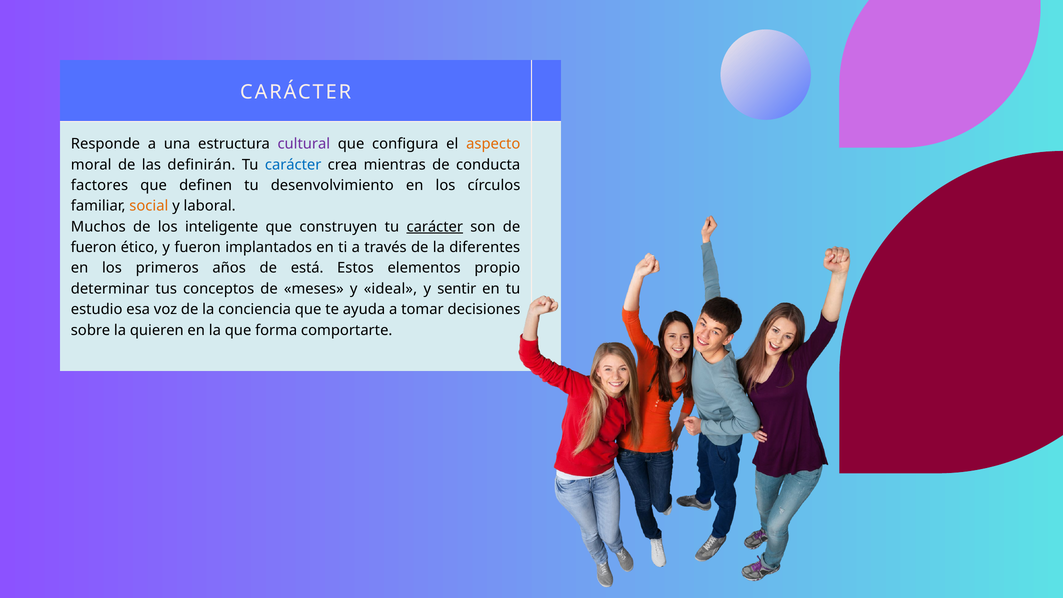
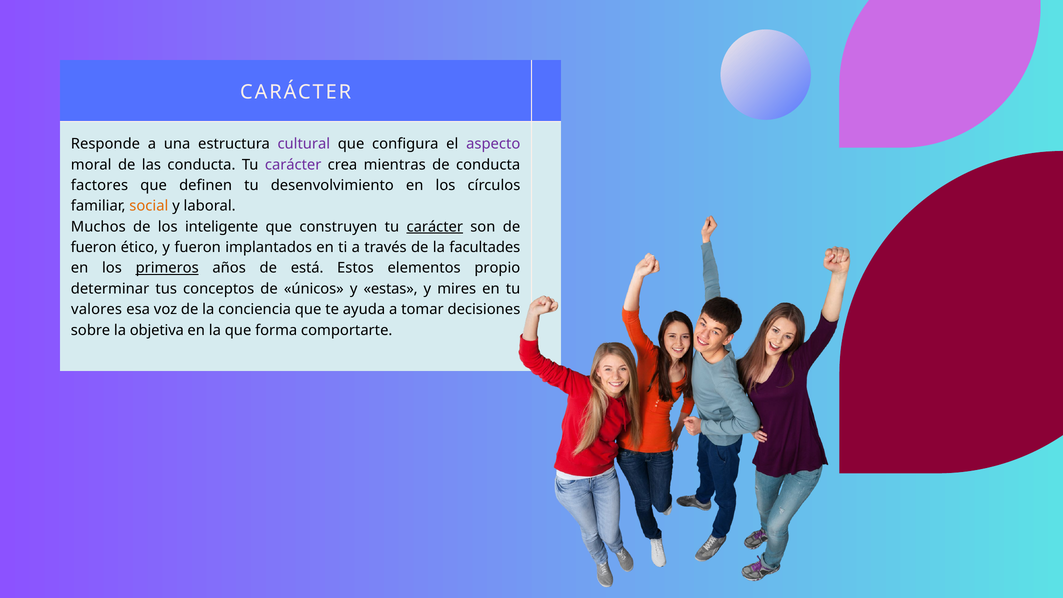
aspecto colour: orange -> purple (493, 144)
las definirán: definirán -> conducta (201, 165)
carácter colour: blue -> purple (293, 165)
diferentes: diferentes -> facultades (485, 247)
primeros underline: none -> present (167, 268)
meses: meses -> únicos (314, 289)
ideal: ideal -> estas (391, 289)
sentir: sentir -> mires (457, 289)
estudio: estudio -> valores (97, 309)
quieren: quieren -> objetiva (157, 330)
